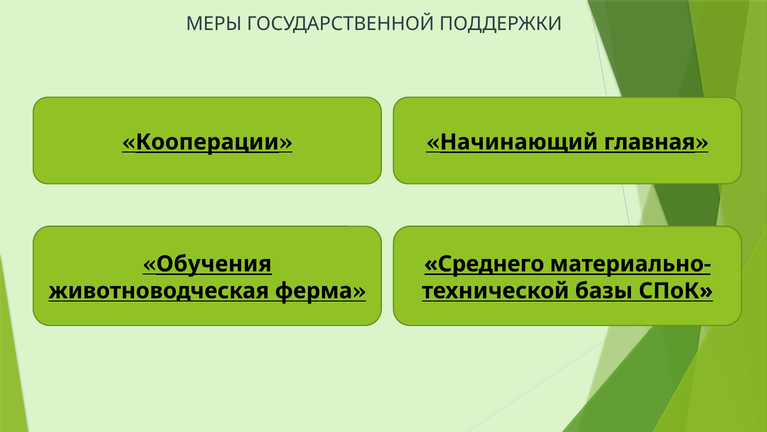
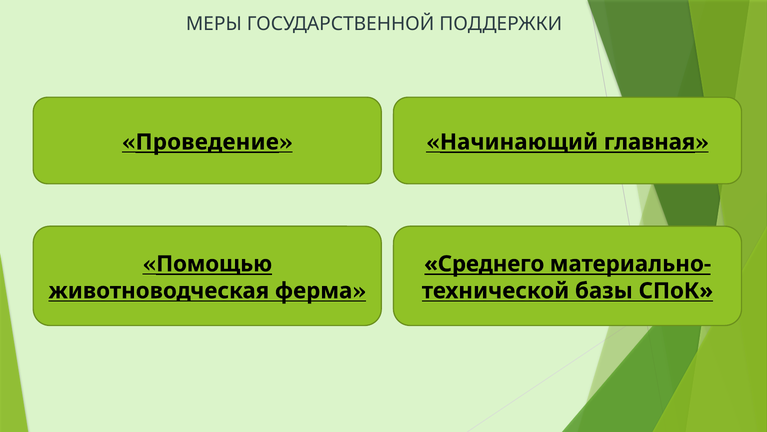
Кооперации: Кооперации -> Проведение (207, 142)
Обучения: Обучения -> Помощью (214, 264)
